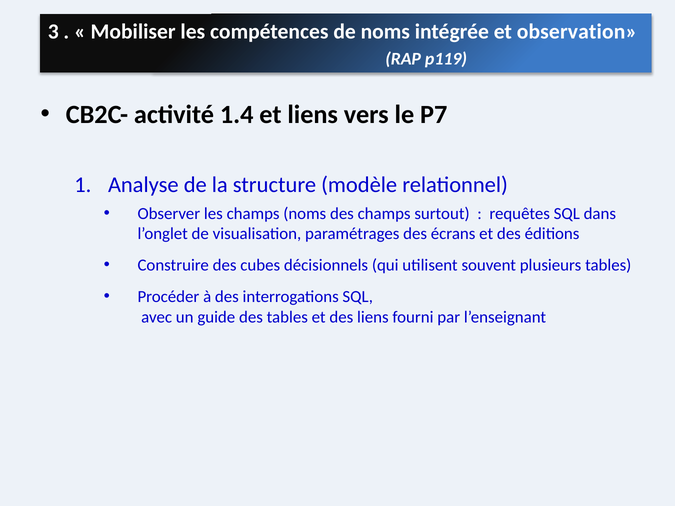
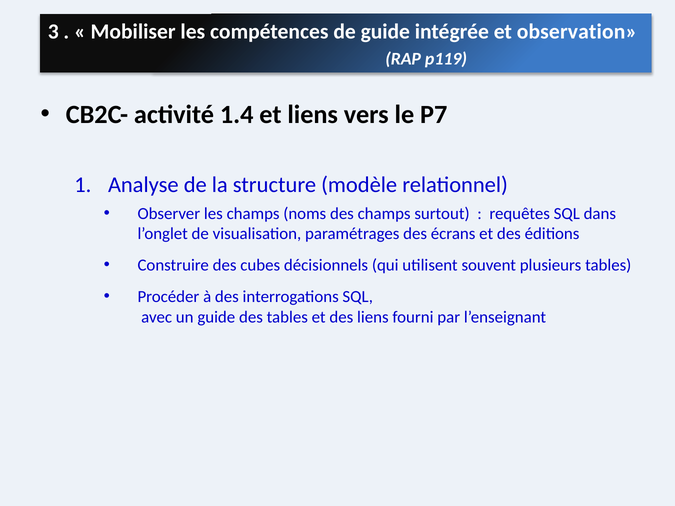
de noms: noms -> guide (385, 32)
